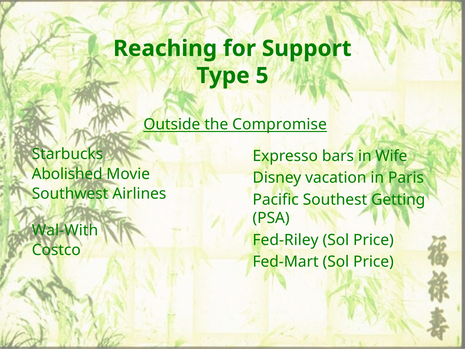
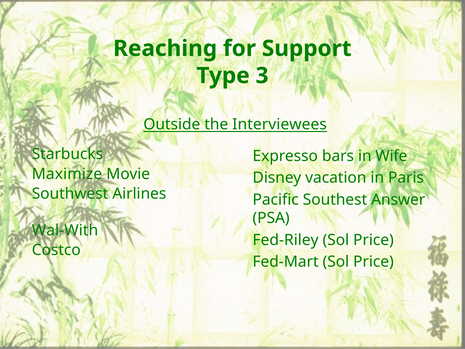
5: 5 -> 3 (262, 76)
Compromise: Compromise -> Interviewees (280, 124)
Abolished: Abolished -> Maximize (67, 174)
Getting: Getting -> Answer (398, 199)
